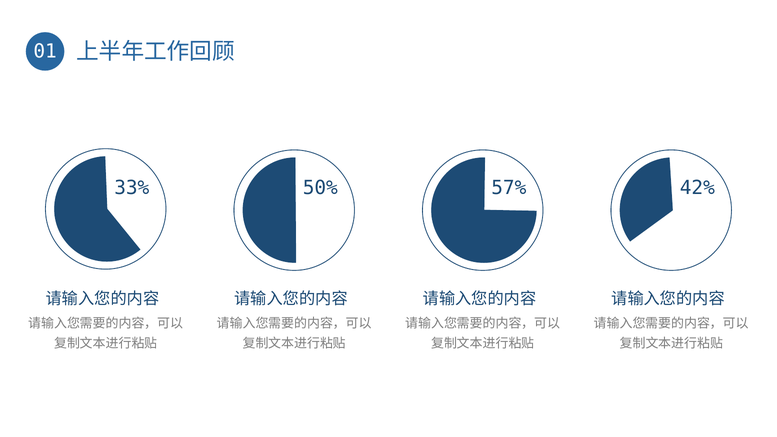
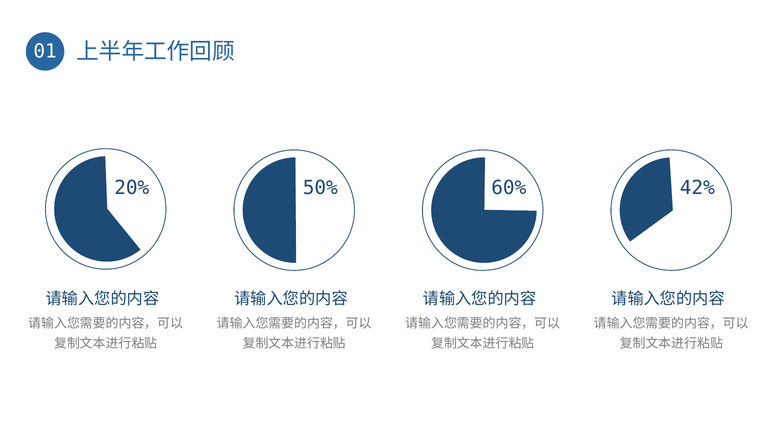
33%: 33% -> 20% (132, 188)
57%: 57% -> 60% (509, 188)
